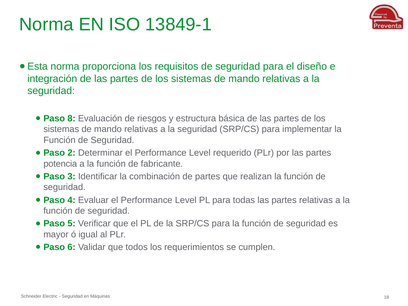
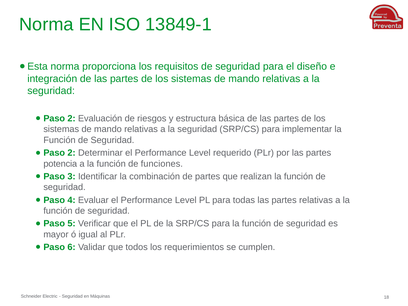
8: 8 -> 2 (72, 118)
fabricante: fabricante -> funciones (162, 164)
